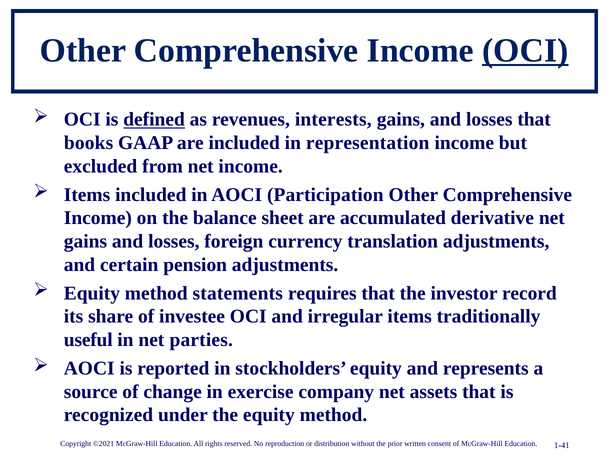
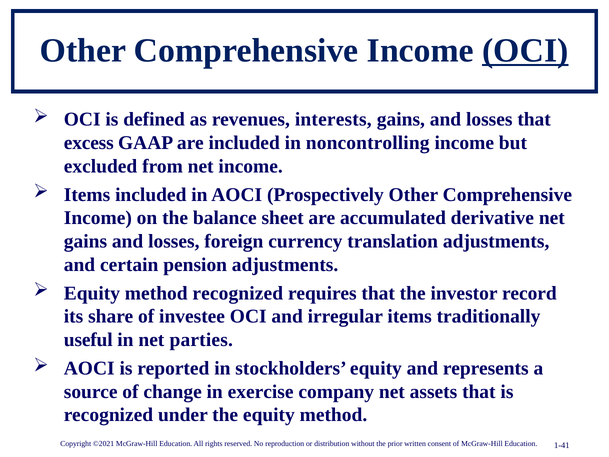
defined underline: present -> none (154, 120)
books: books -> excess (89, 143)
representation: representation -> noncontrolling (368, 143)
Participation: Participation -> Prospectively (325, 195)
method statements: statements -> recognized (238, 293)
